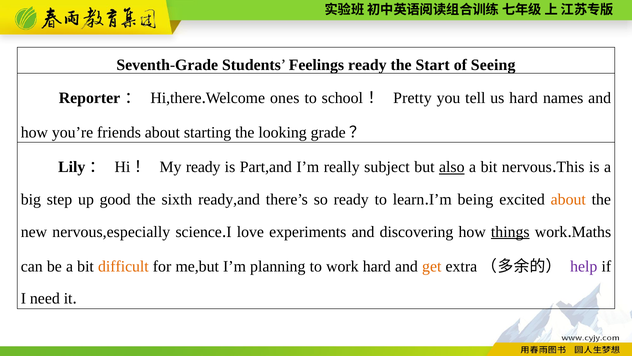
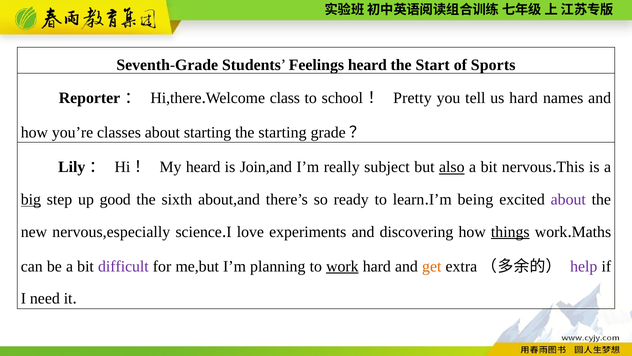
Feelings ready: ready -> heard (367, 65)
Seeing: Seeing -> Sports (493, 65)
ones: ones -> class (285, 98)
friends: friends -> classes (119, 132)
the looking: looking -> starting (283, 132)
My ready: ready -> heard (203, 167)
Part,and: Part,and -> Join,and (266, 167)
big underline: none -> present (31, 199)
ready,and: ready,and -> about,and (229, 199)
about colour: orange -> purple (568, 199)
difficult colour: orange -> purple (123, 266)
work underline: none -> present (342, 266)
